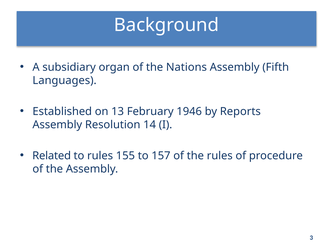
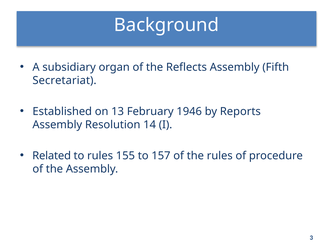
Nations: Nations -> Reflects (186, 67)
Languages: Languages -> Secretariat (65, 81)
